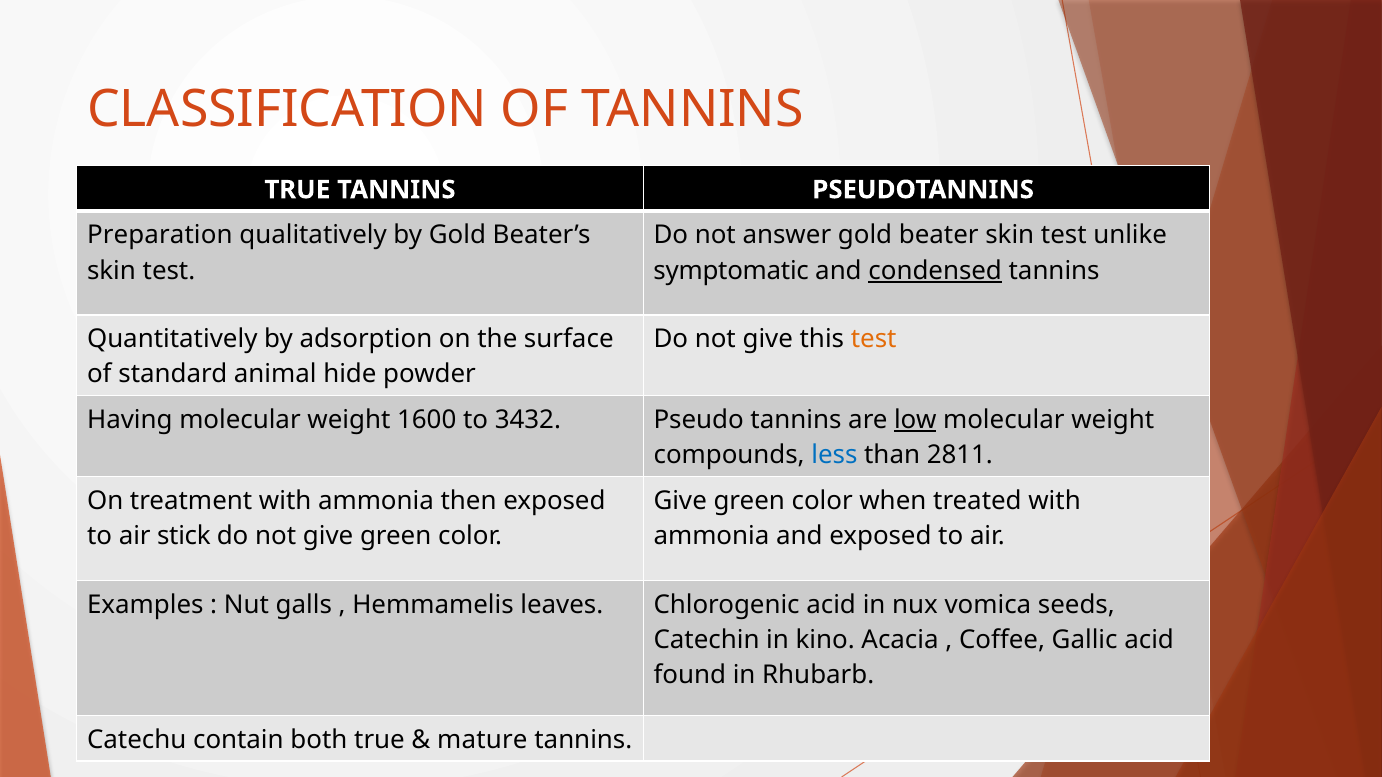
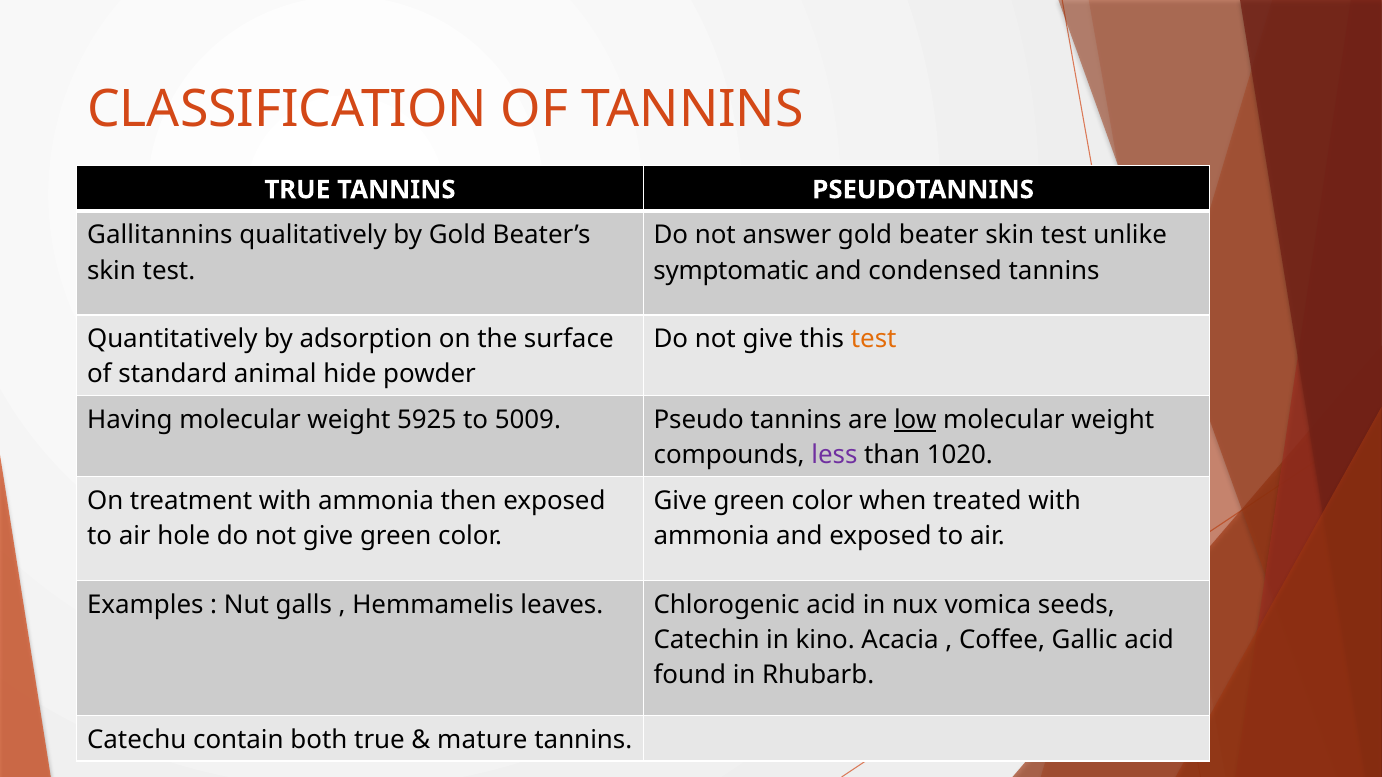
Preparation: Preparation -> Gallitannins (160, 236)
condensed underline: present -> none (935, 271)
1600: 1600 -> 5925 (427, 420)
3432: 3432 -> 5009 (528, 420)
less colour: blue -> purple (834, 456)
2811: 2811 -> 1020 (960, 456)
stick: stick -> hole (184, 536)
